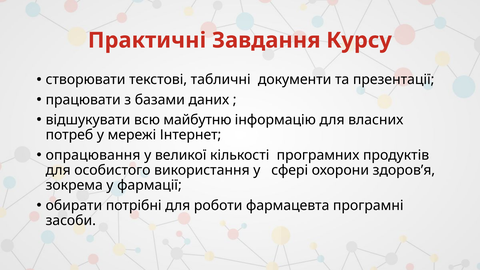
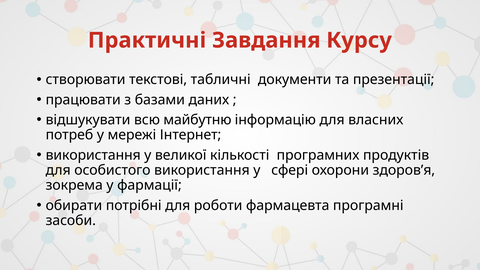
опрацювання: опрацювання -> використання (93, 155)
